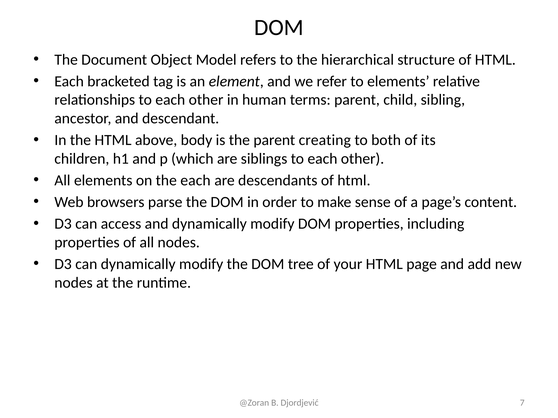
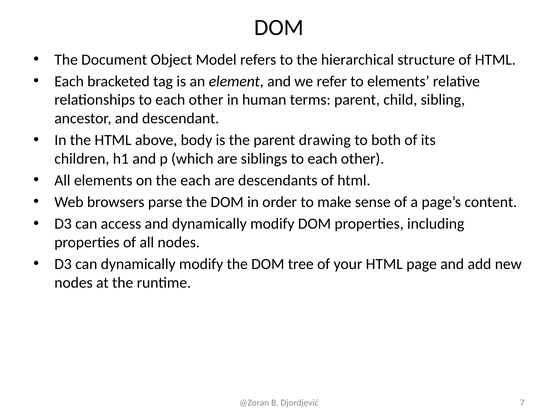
creating: creating -> drawing (325, 140)
